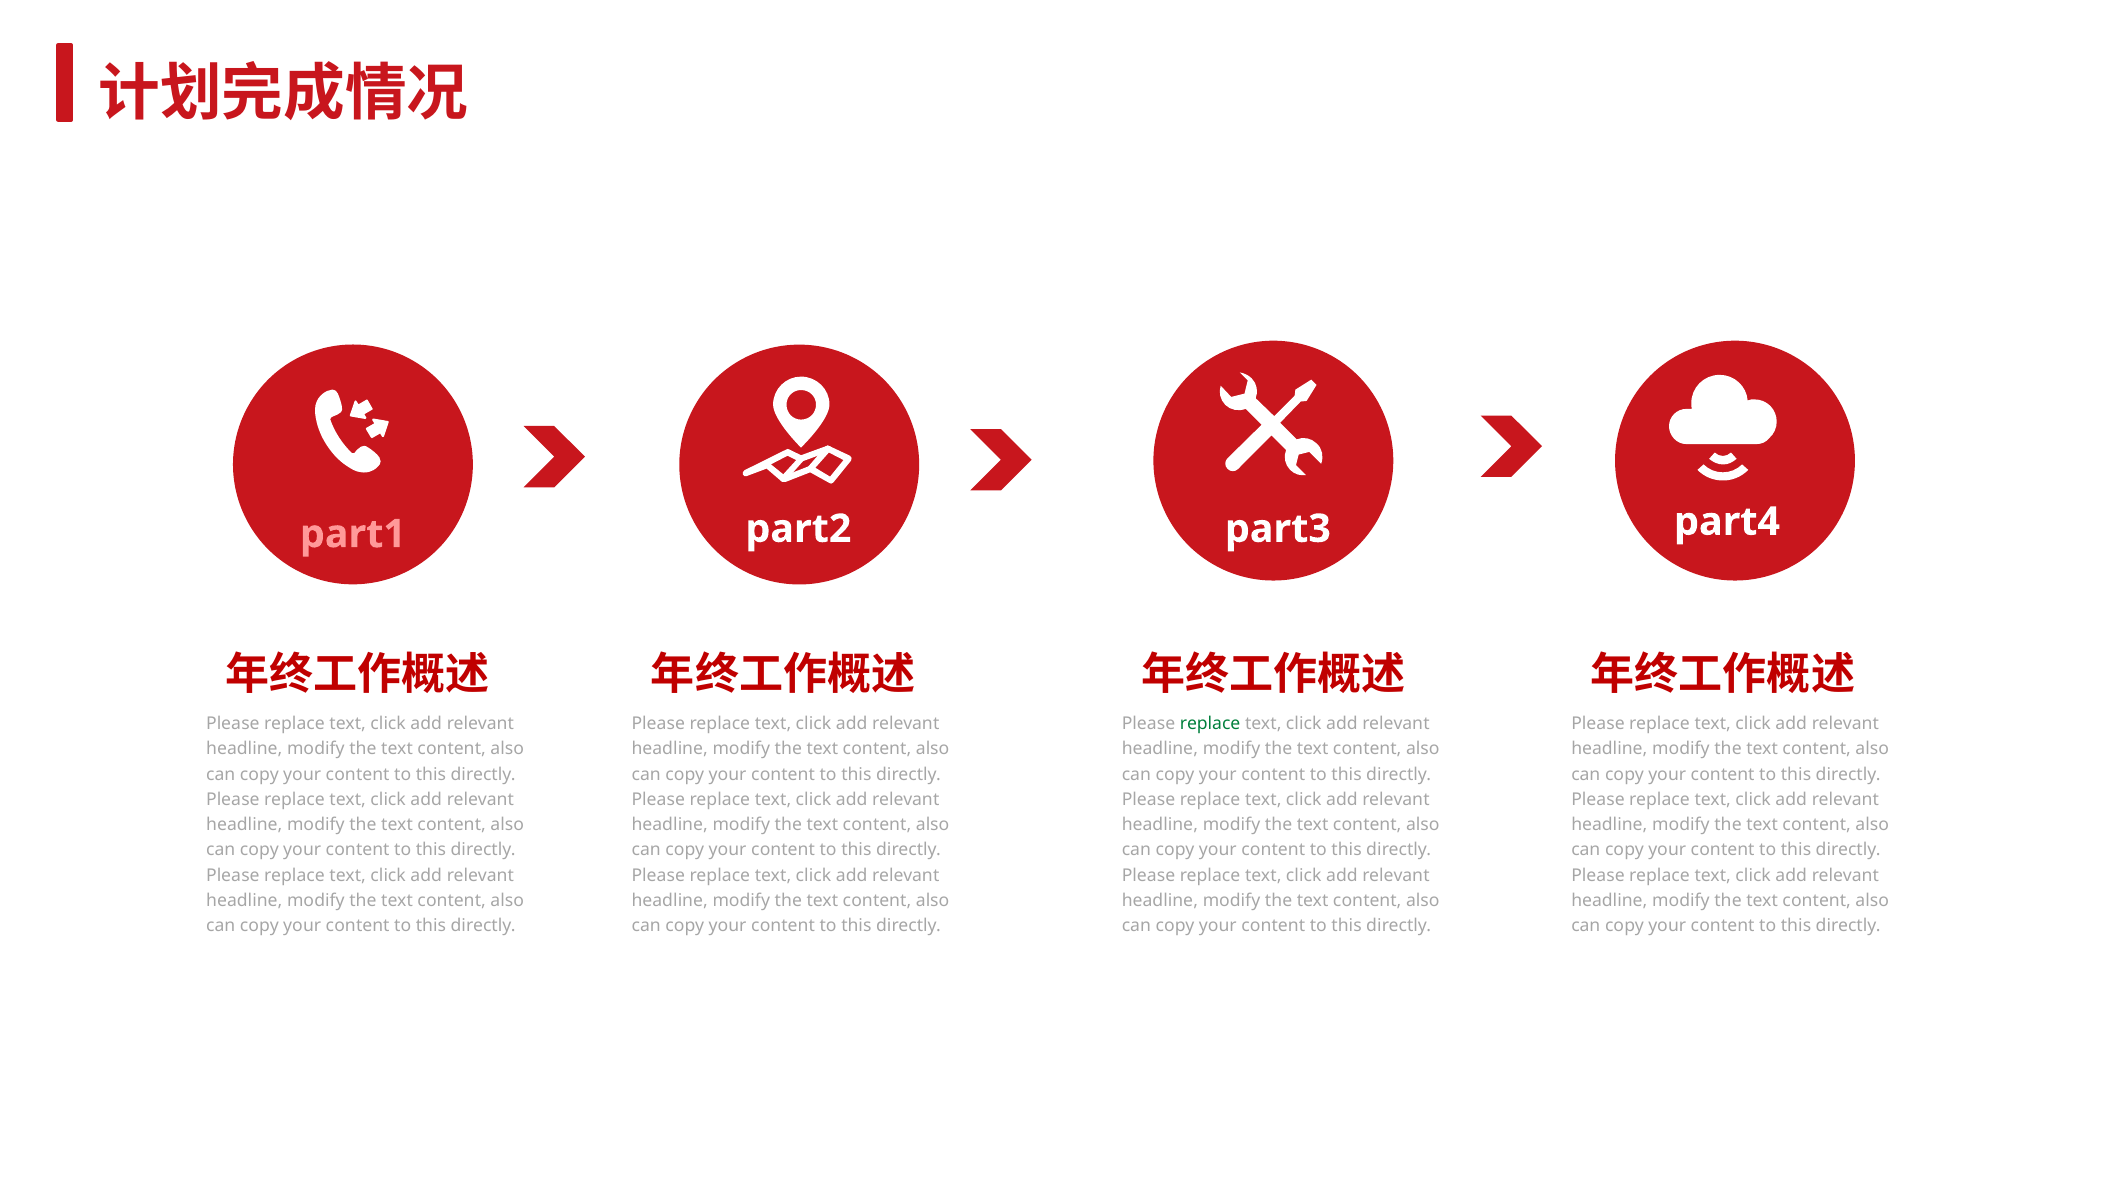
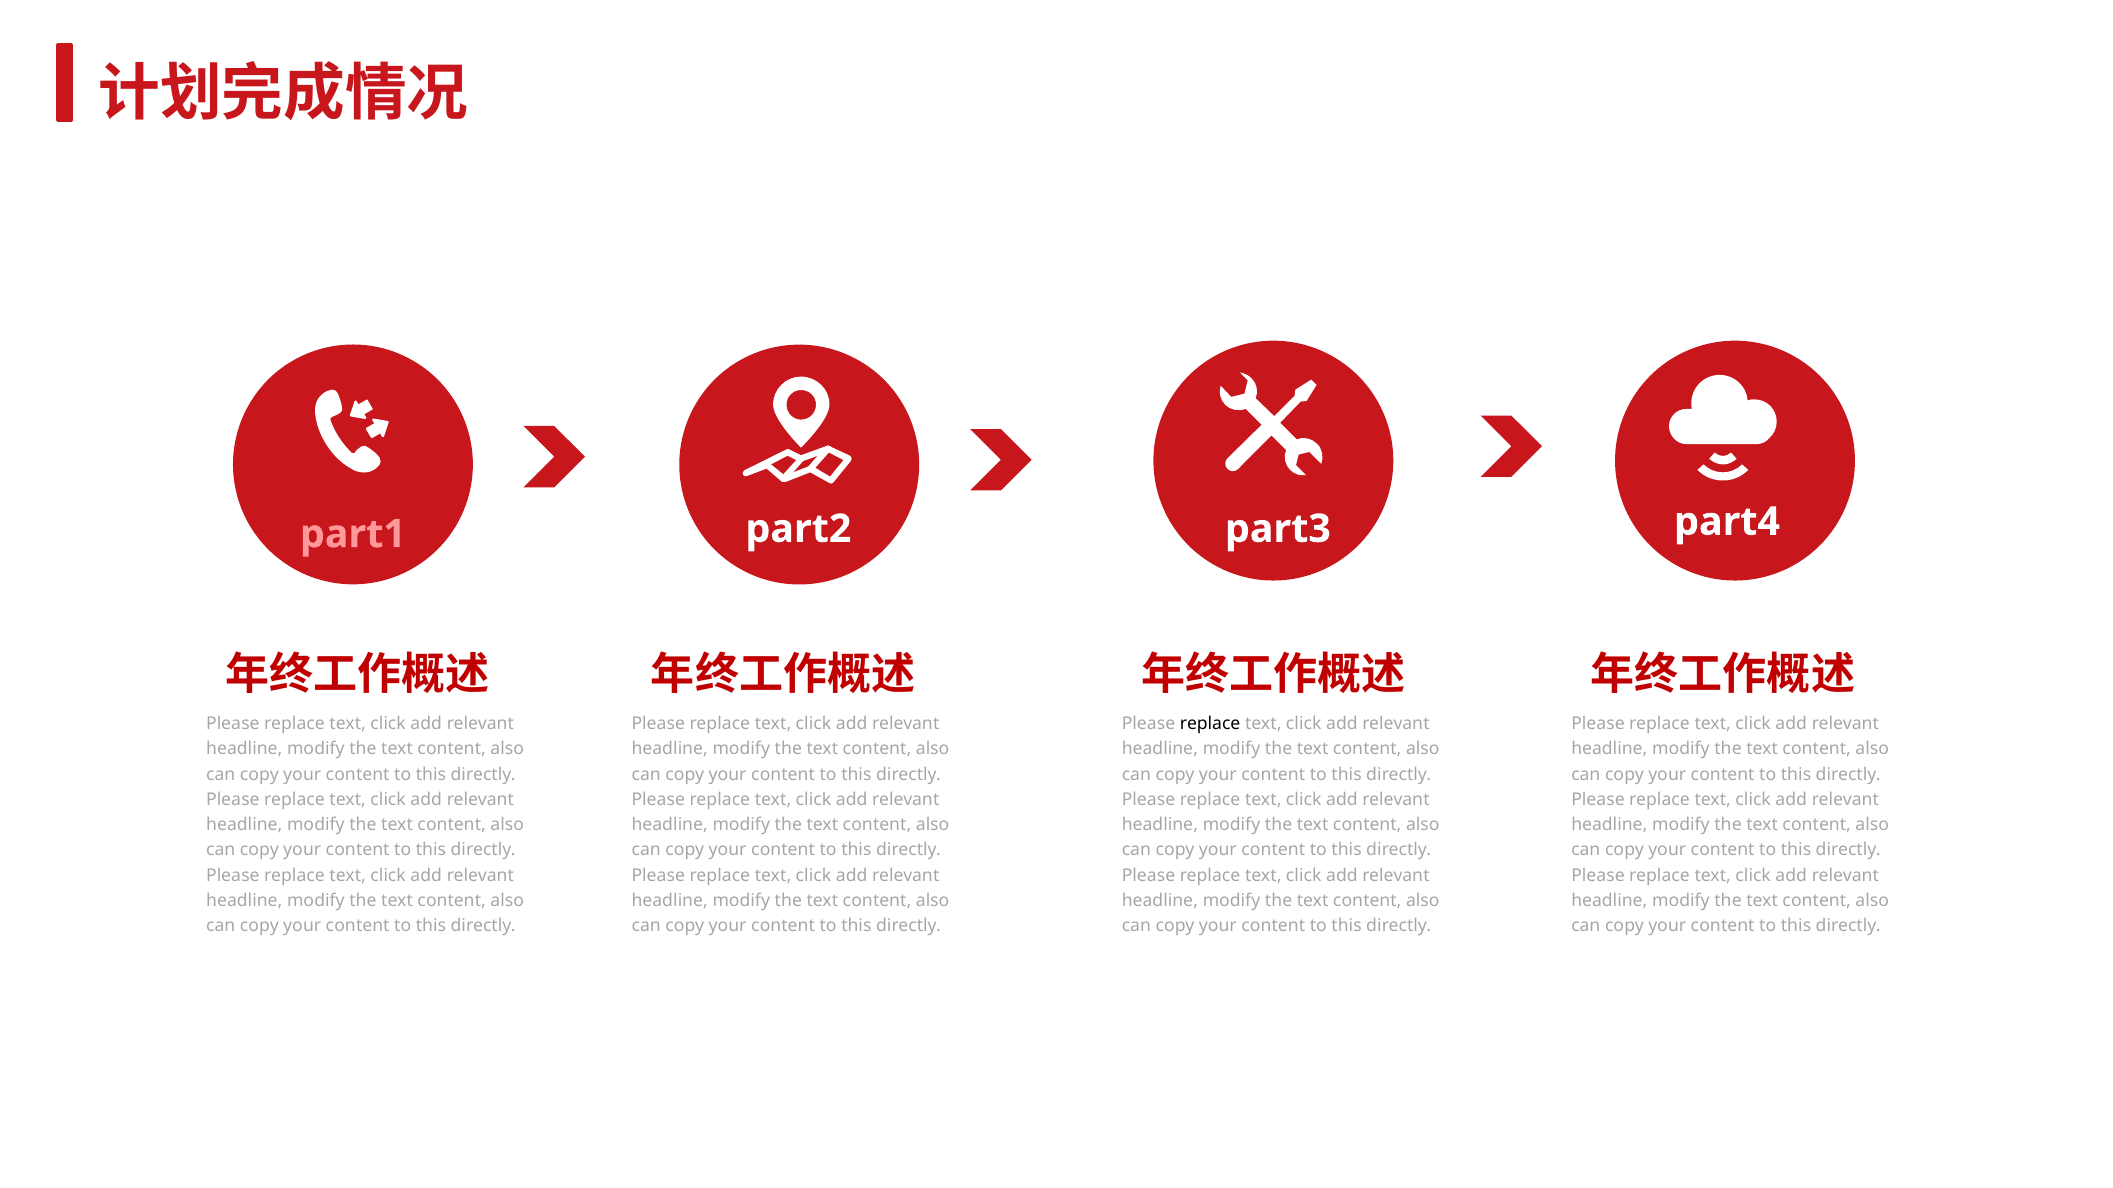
replace colour: green -> black (1210, 724)
